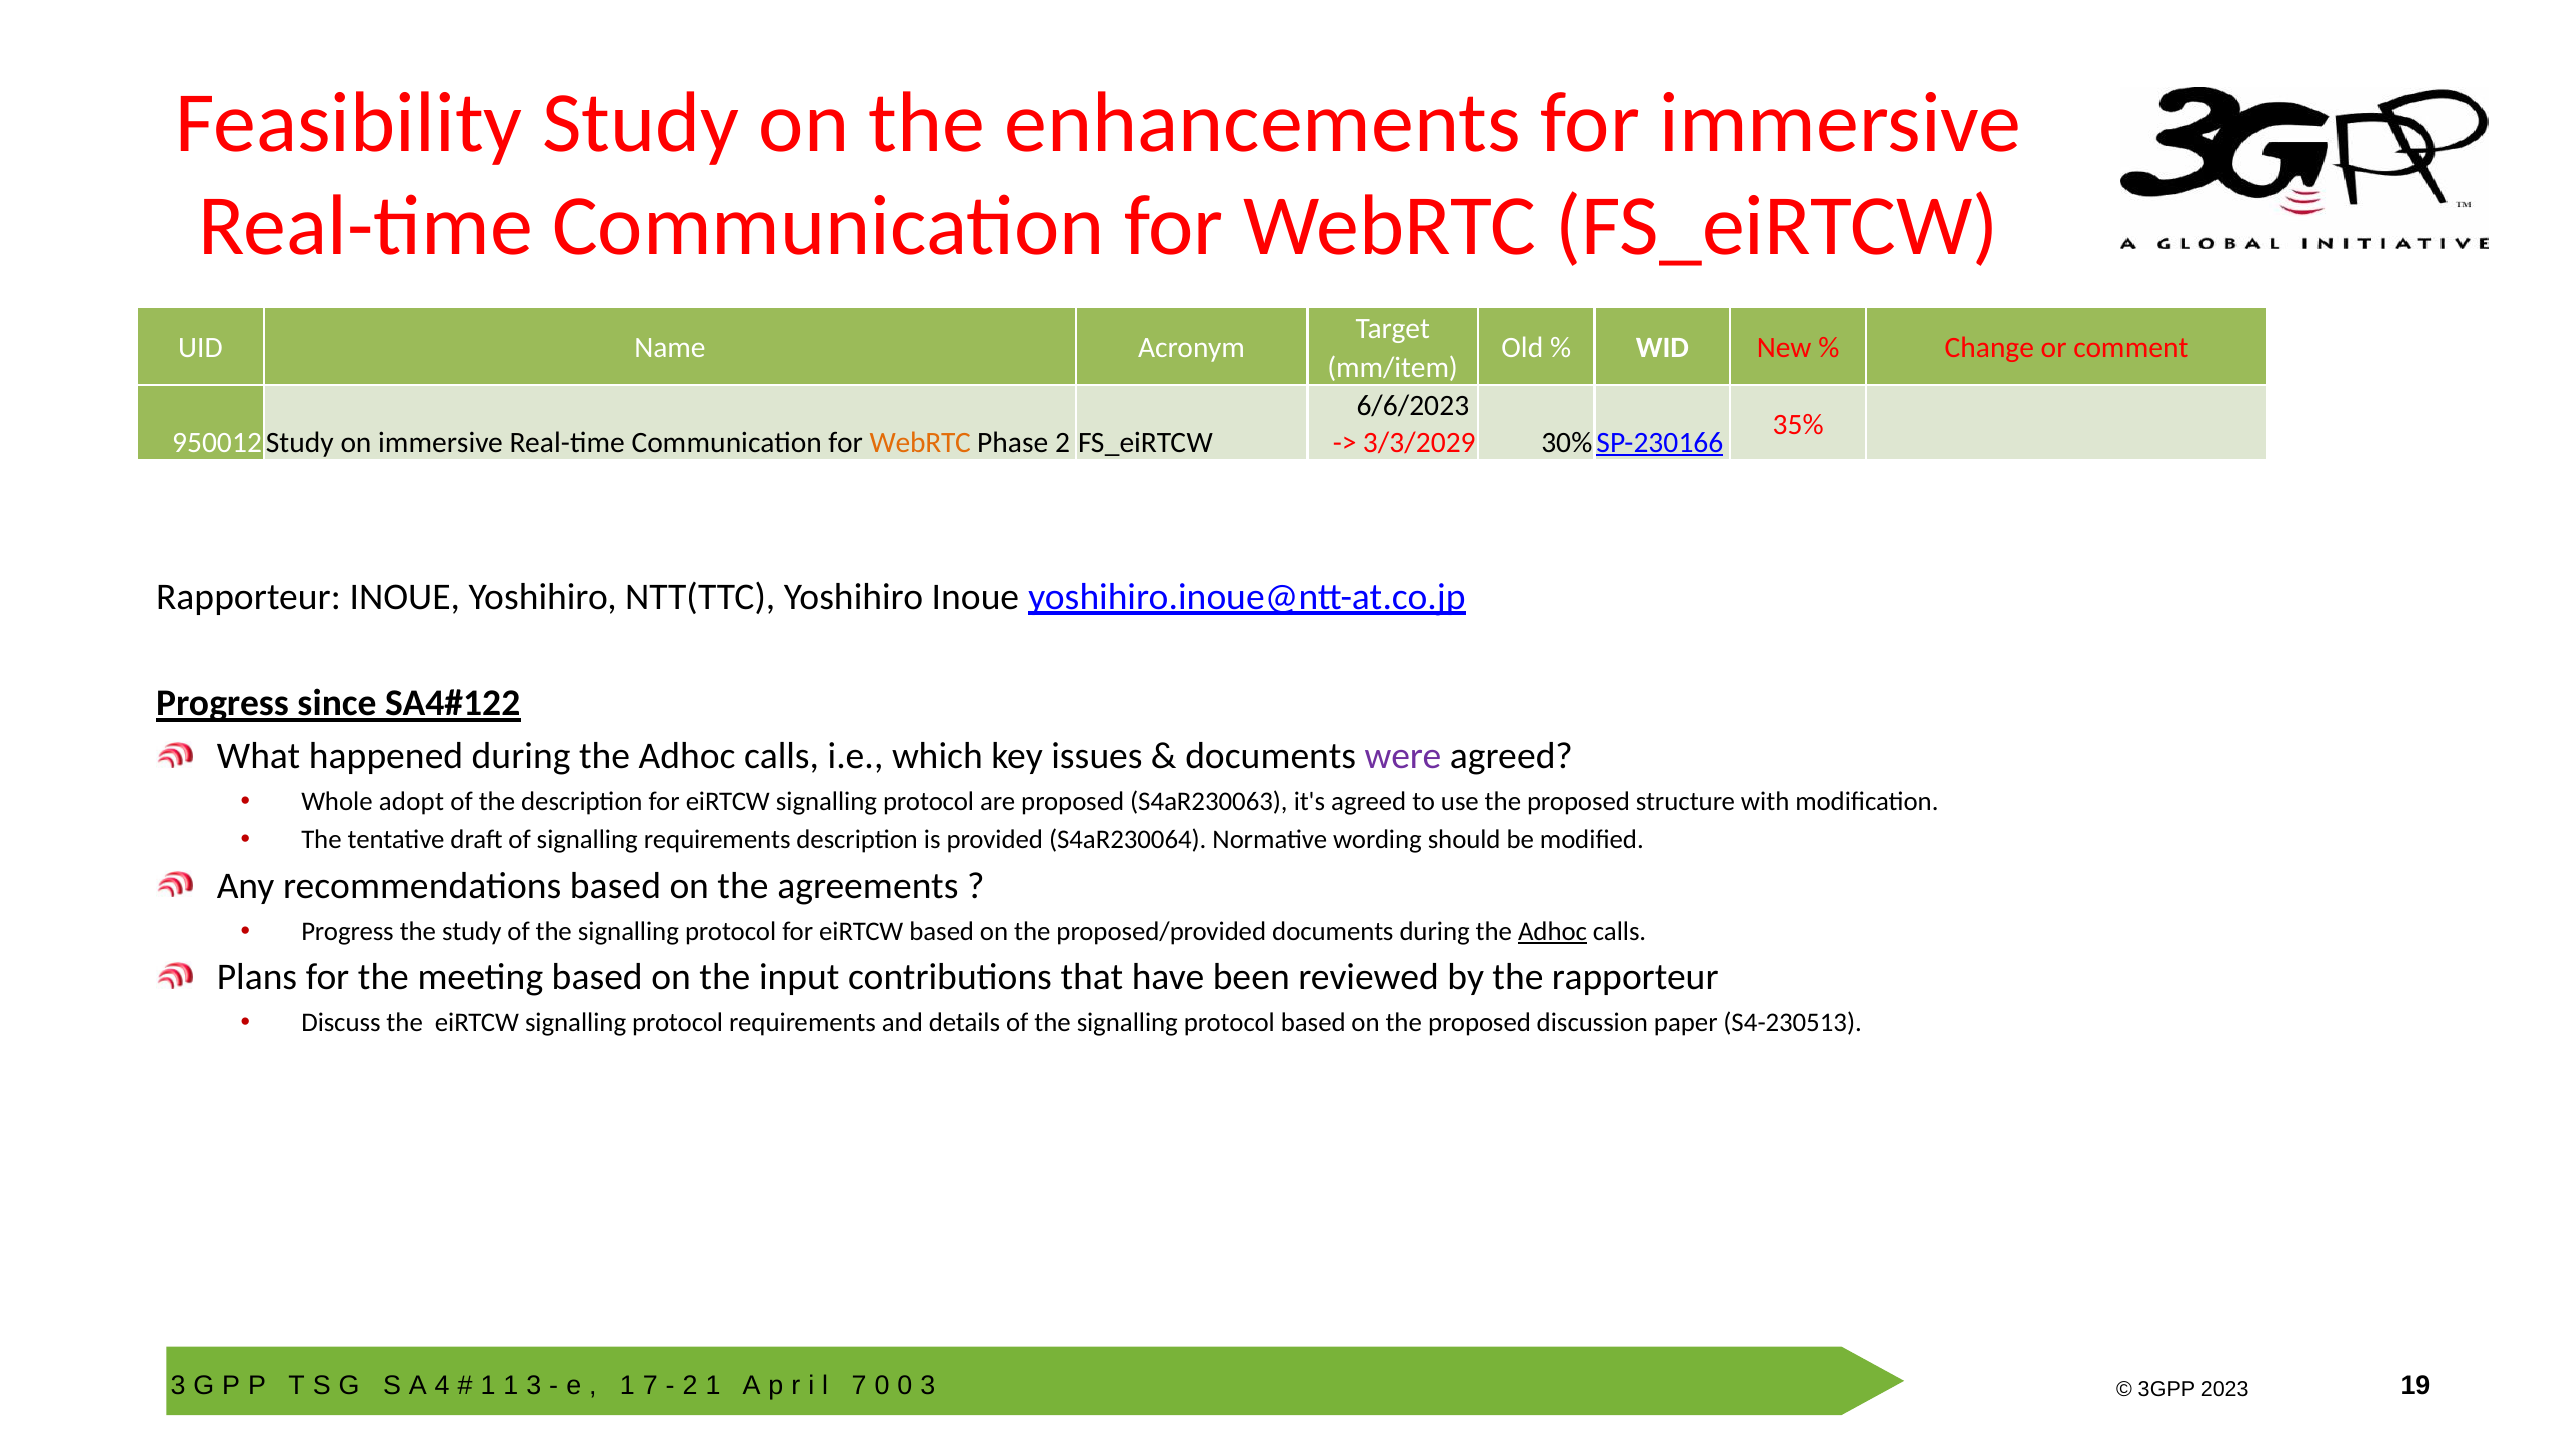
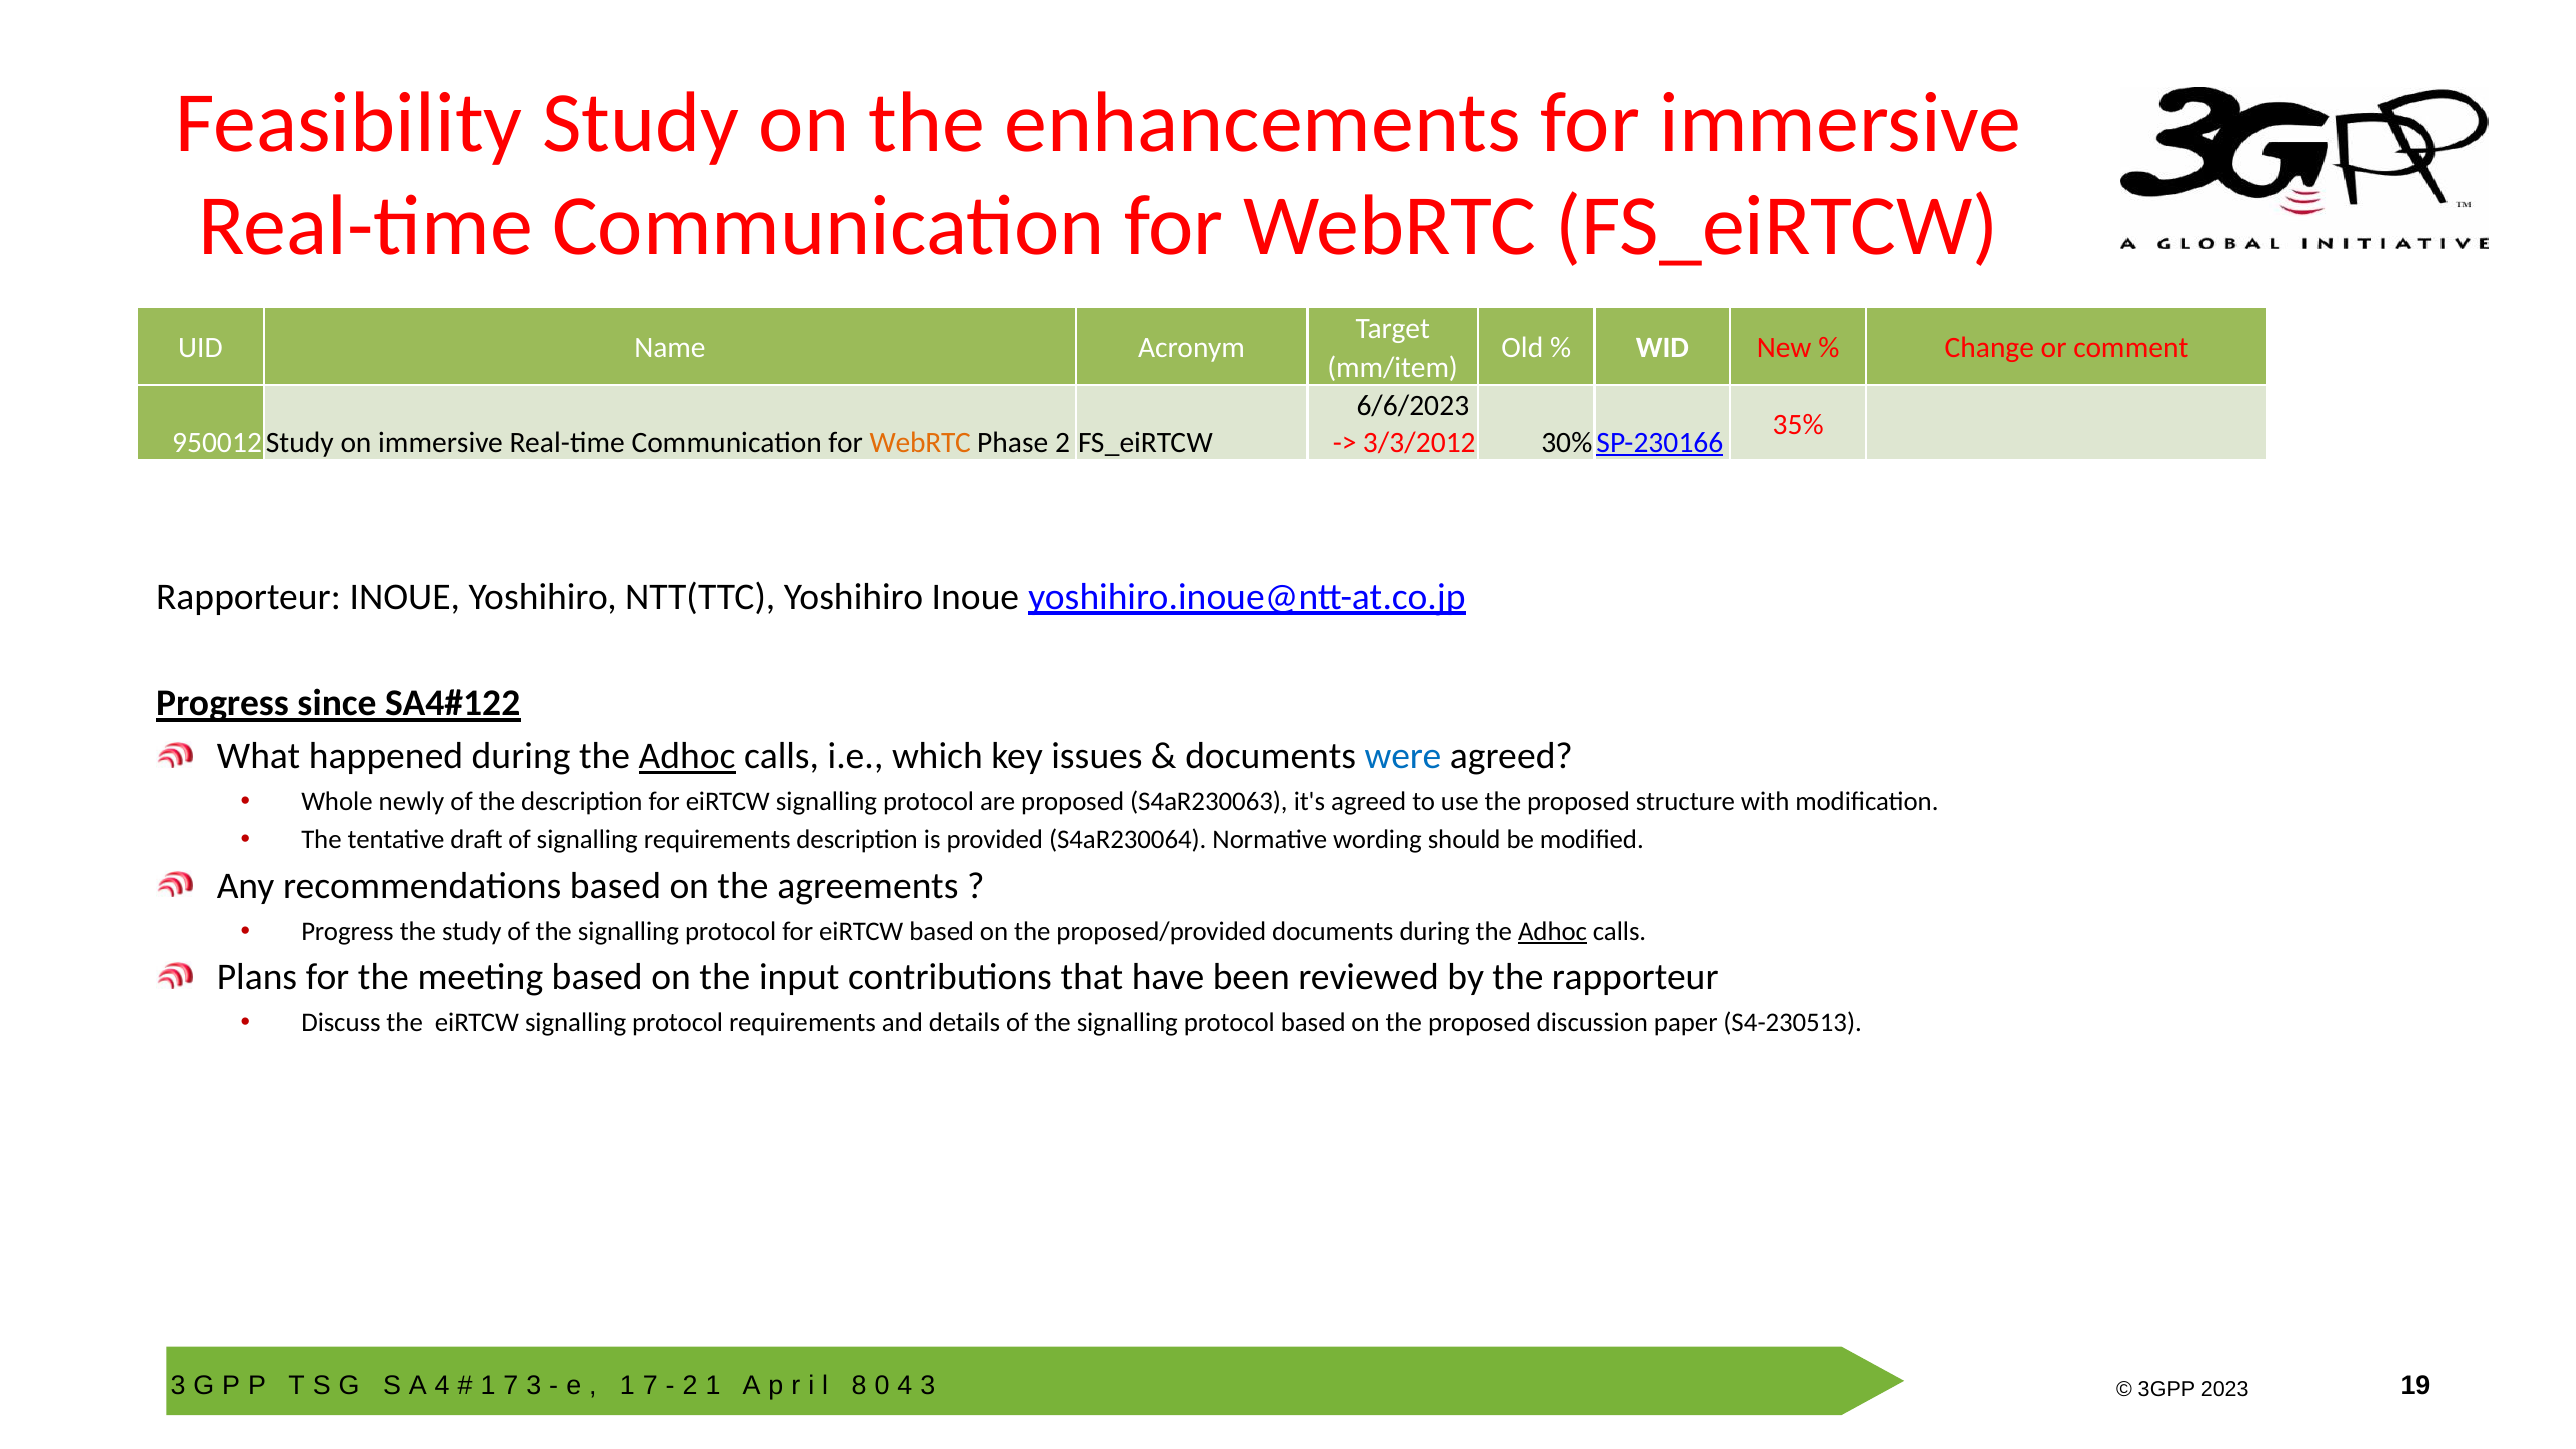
3/3/2029: 3/3/2029 -> 3/3/2012 (1419, 442)
Adhoc underline: none -> present (687, 756)
were colour: purple -> blue (1403, 756)
adopt: adopt -> newly (411, 802)
1: 1 -> 7 (511, 1386)
7: 7 -> 8 (859, 1386)
0: 0 -> 4 (905, 1386)
